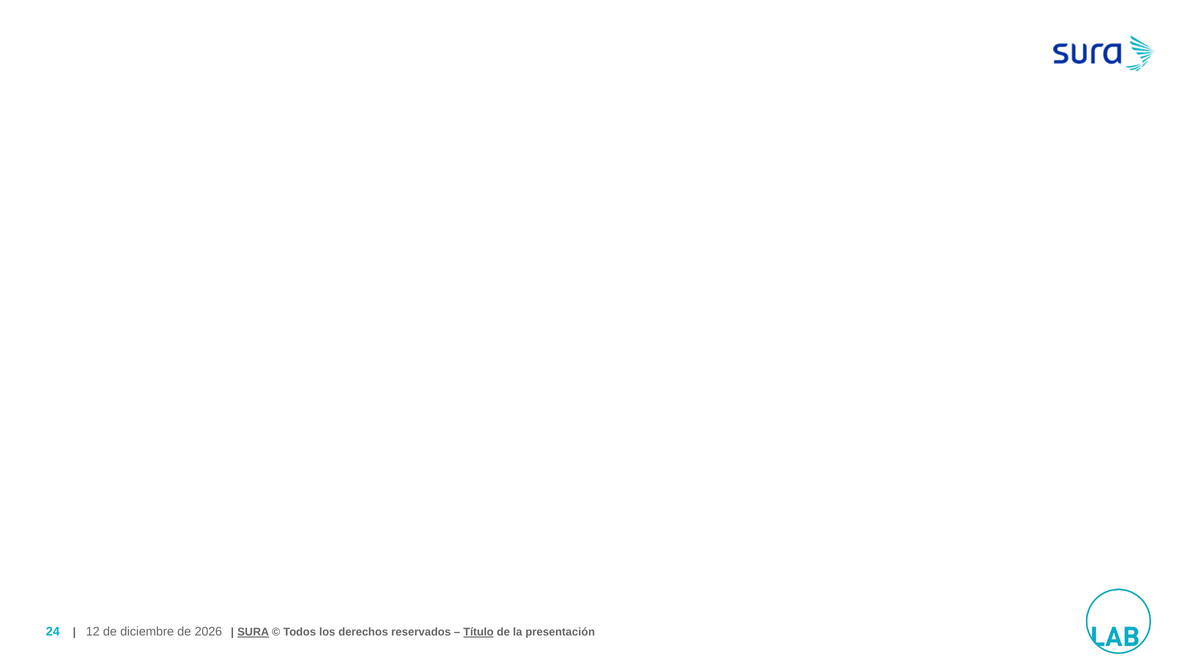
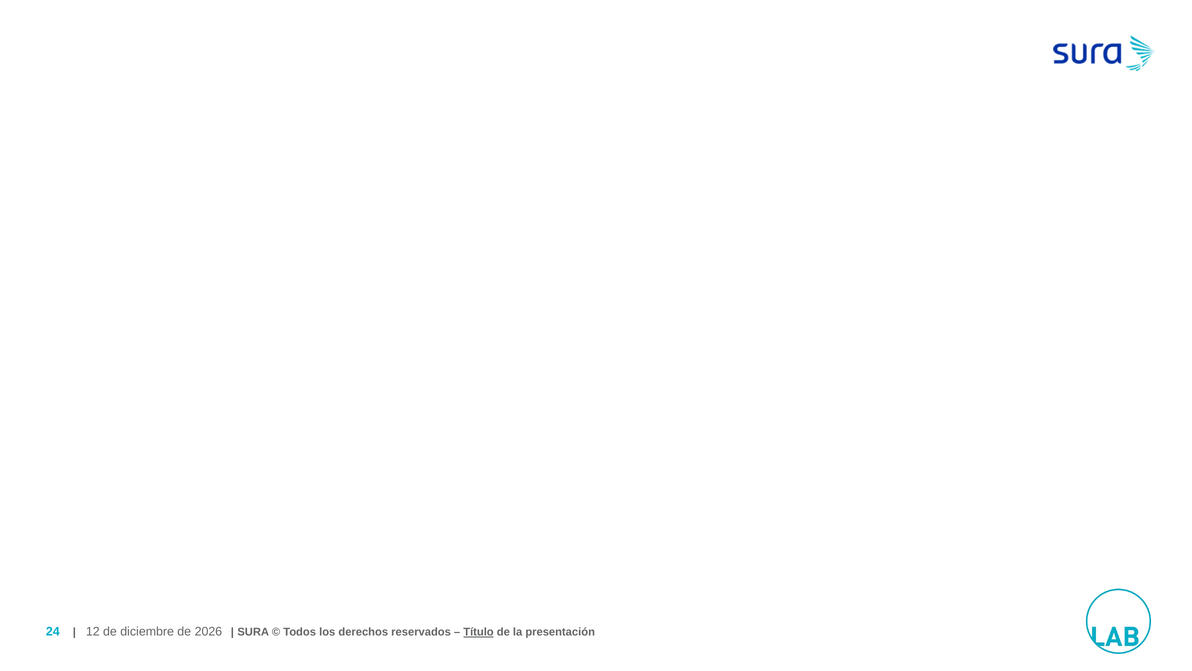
SURA underline: present -> none (253, 632)
